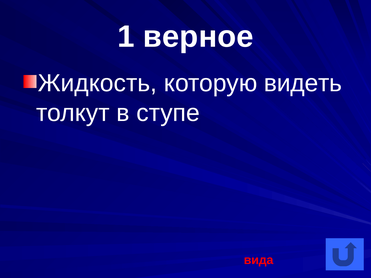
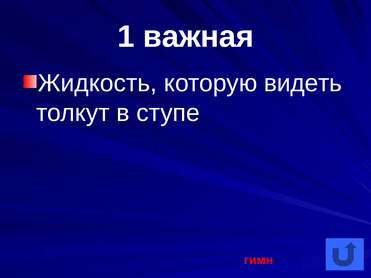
верное: верное -> важная (198, 37)
вида: вида -> гимн (258, 260)
